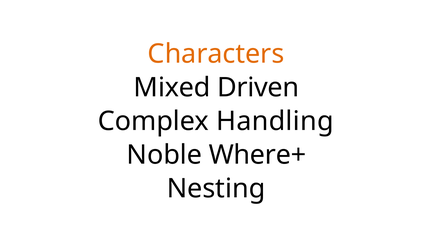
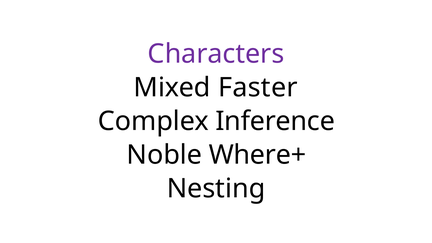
Characters colour: orange -> purple (216, 54)
Driven: Driven -> Faster (258, 88)
Handling: Handling -> Inference (275, 121)
